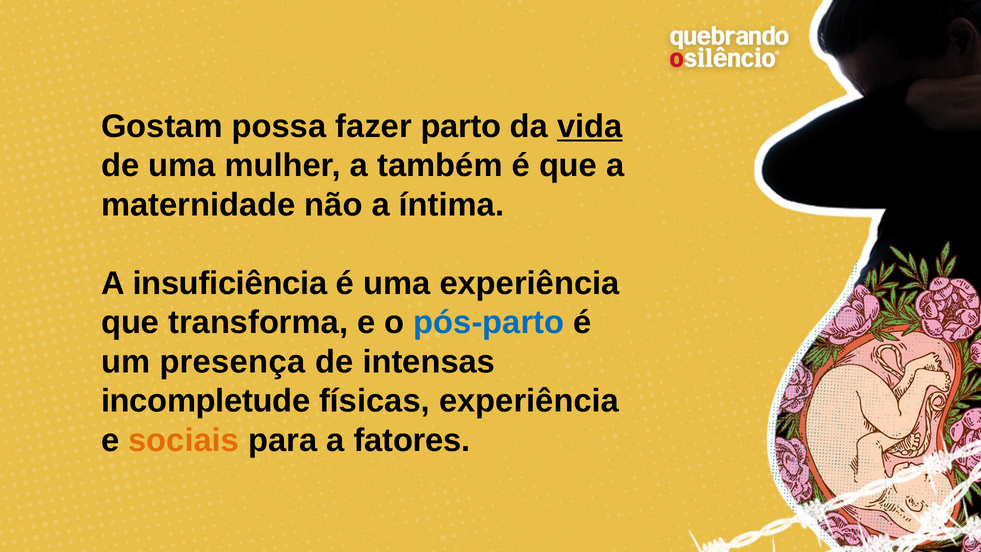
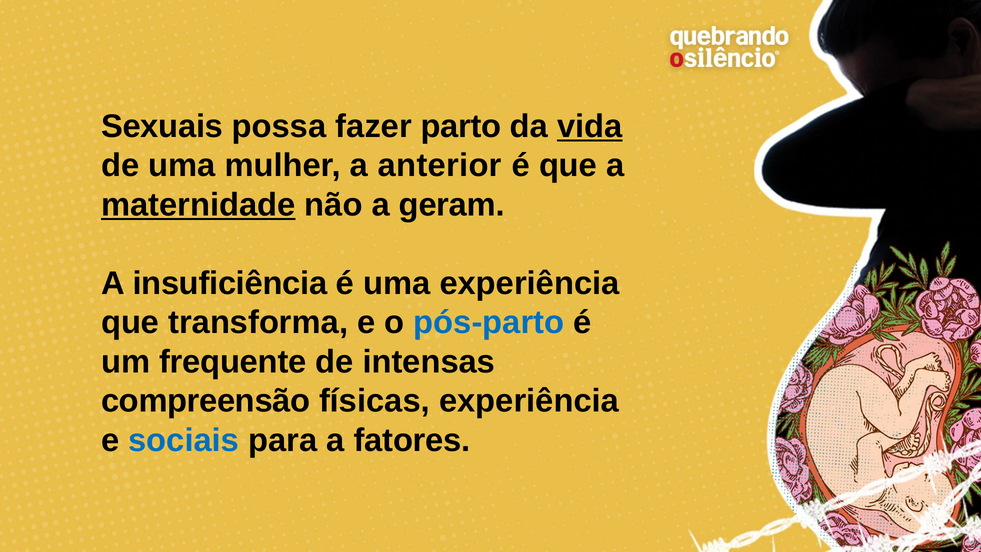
Gostam: Gostam -> Sexuais (162, 126)
também: também -> anterior (440, 165)
maternidade underline: none -> present (198, 205)
íntima: íntima -> geram (452, 205)
presença: presença -> frequente (233, 362)
incompletude: incompletude -> compreensão (206, 401)
sociais colour: orange -> blue (184, 440)
